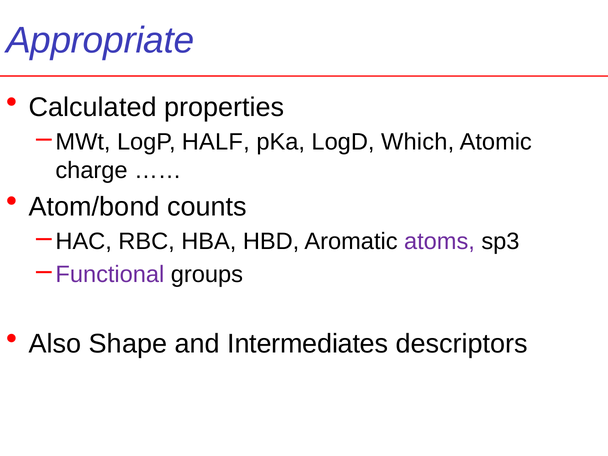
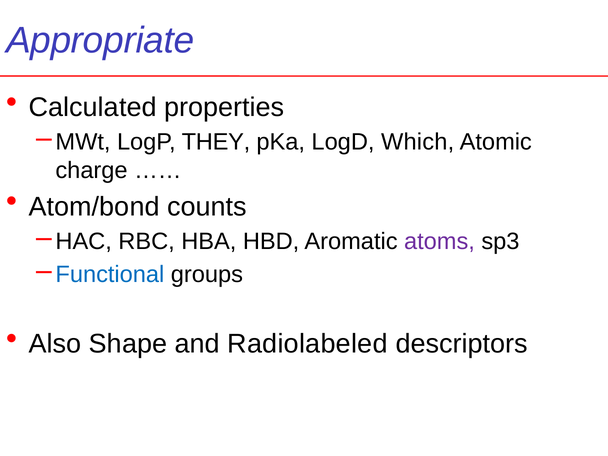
HALF: HALF -> THEY (216, 142)
Functional colour: purple -> blue (110, 275)
Intermediates: Intermediates -> Radiolabeled (308, 344)
